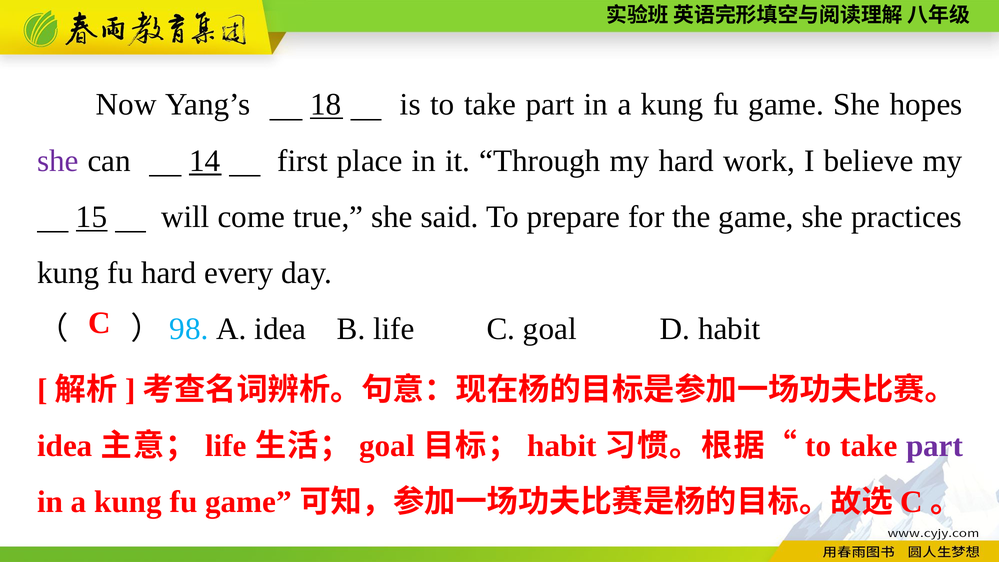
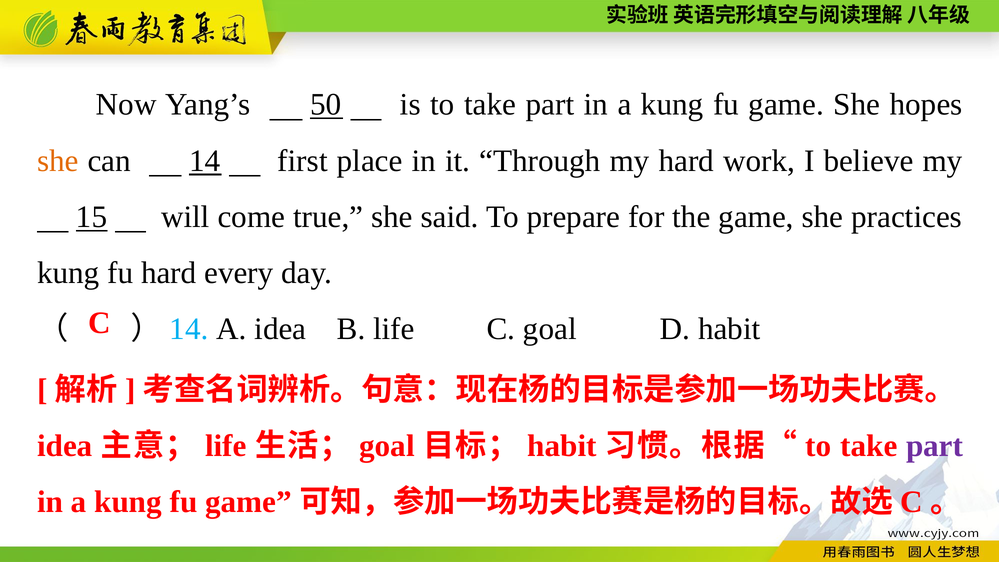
18: 18 -> 50 (326, 105)
she colour: purple -> orange (58, 161)
98: 98 -> 14 (189, 329)
